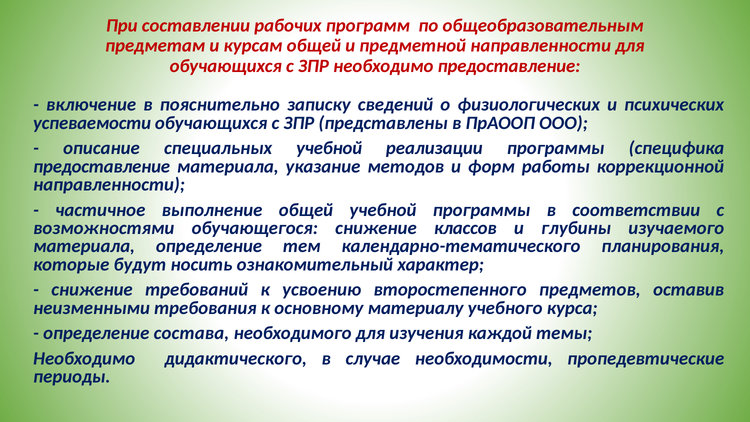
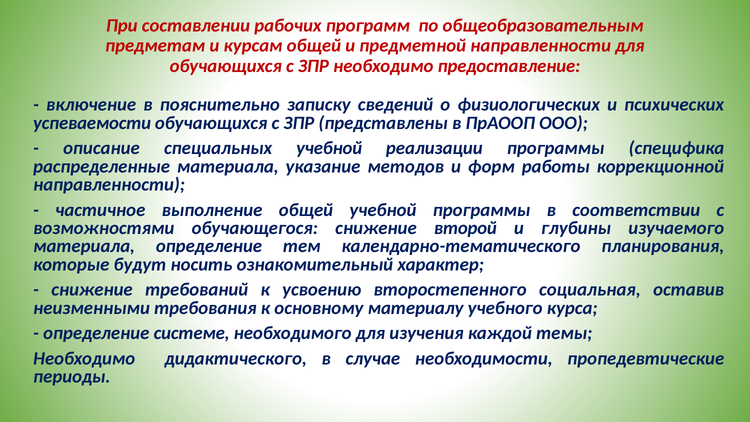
предоставление: предоставление -> распределенные (102, 166)
классов: классов -> второй (465, 228)
предметов: предметов -> социальная (590, 290)
состава: состава -> системе (192, 333)
